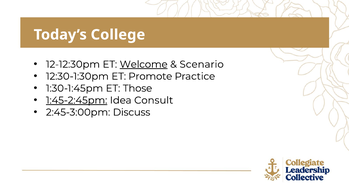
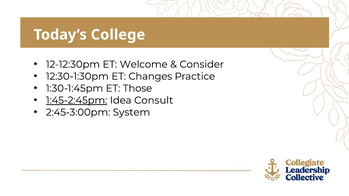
Welcome underline: present -> none (144, 64)
Scenario: Scenario -> Consider (202, 64)
Promote: Promote -> Changes (150, 76)
Discuss: Discuss -> System (131, 112)
